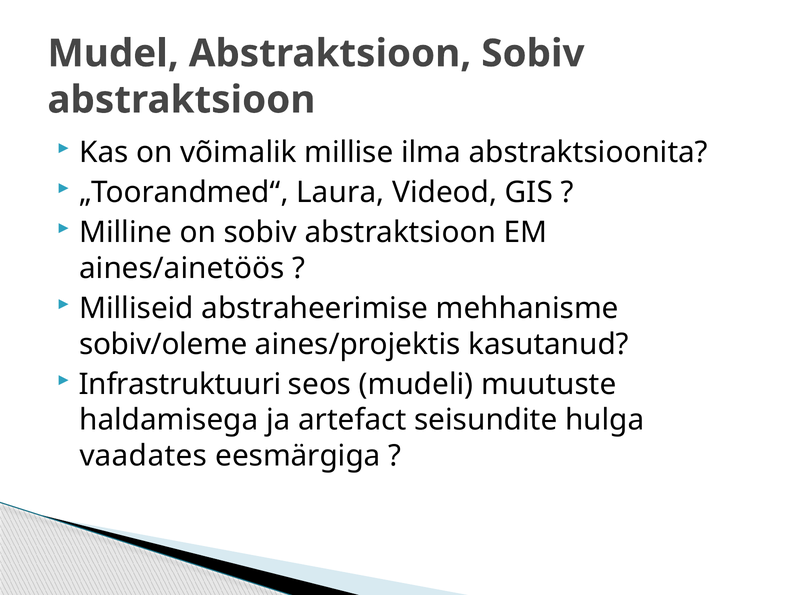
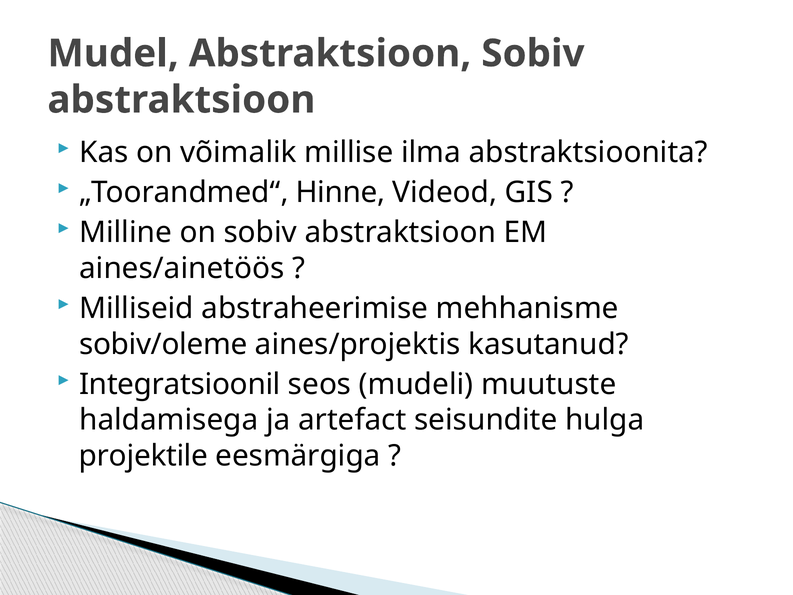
Laura: Laura -> Hinne (340, 192)
Infrastruktuuri: Infrastruktuuri -> Integratsioonil (180, 384)
vaadates: vaadates -> projektile (144, 456)
